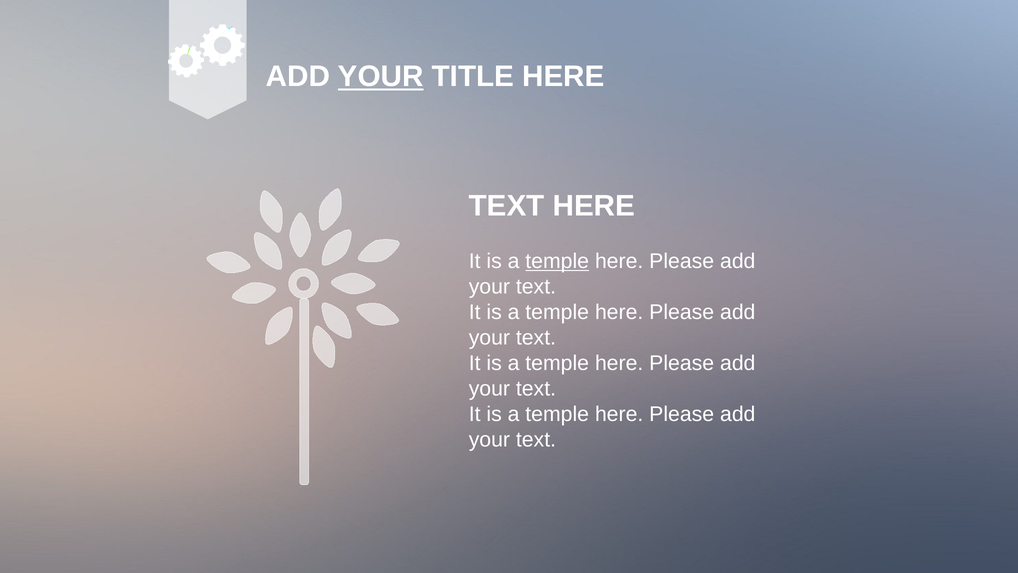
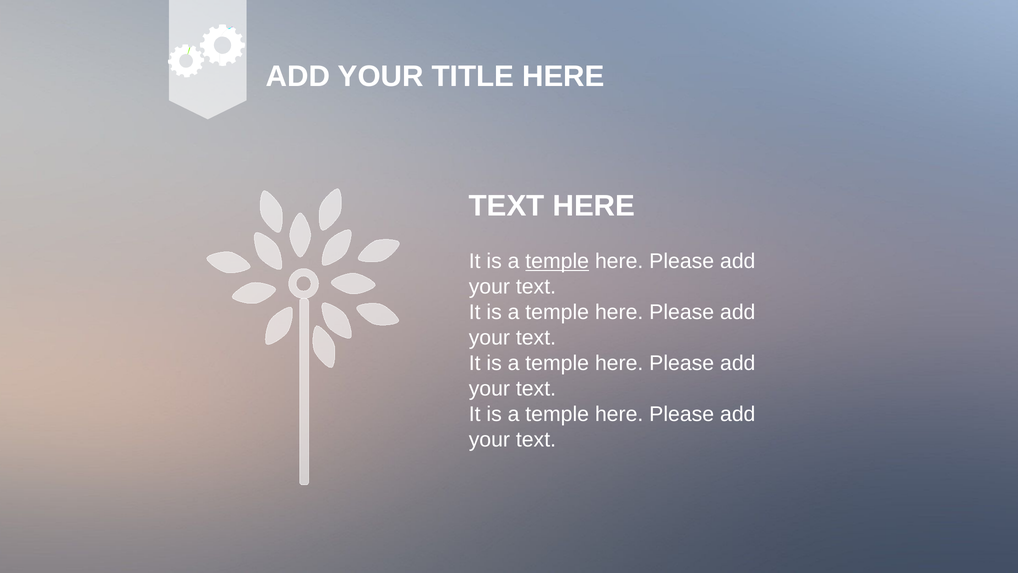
YOUR underline: present -> none (381, 77)
